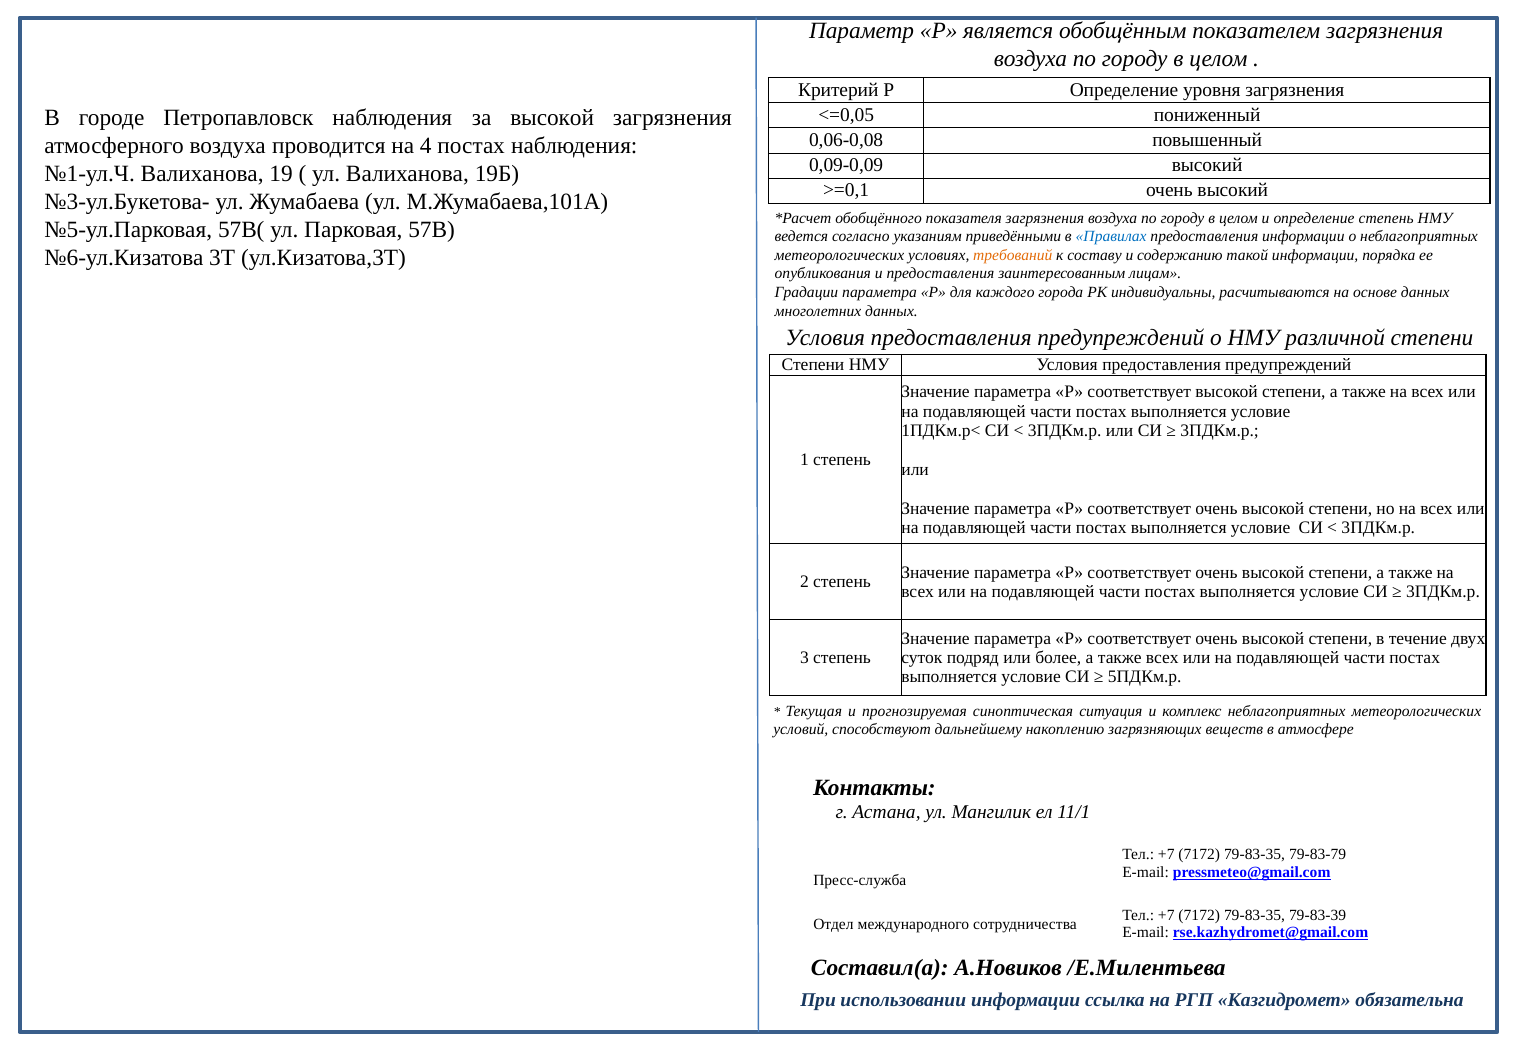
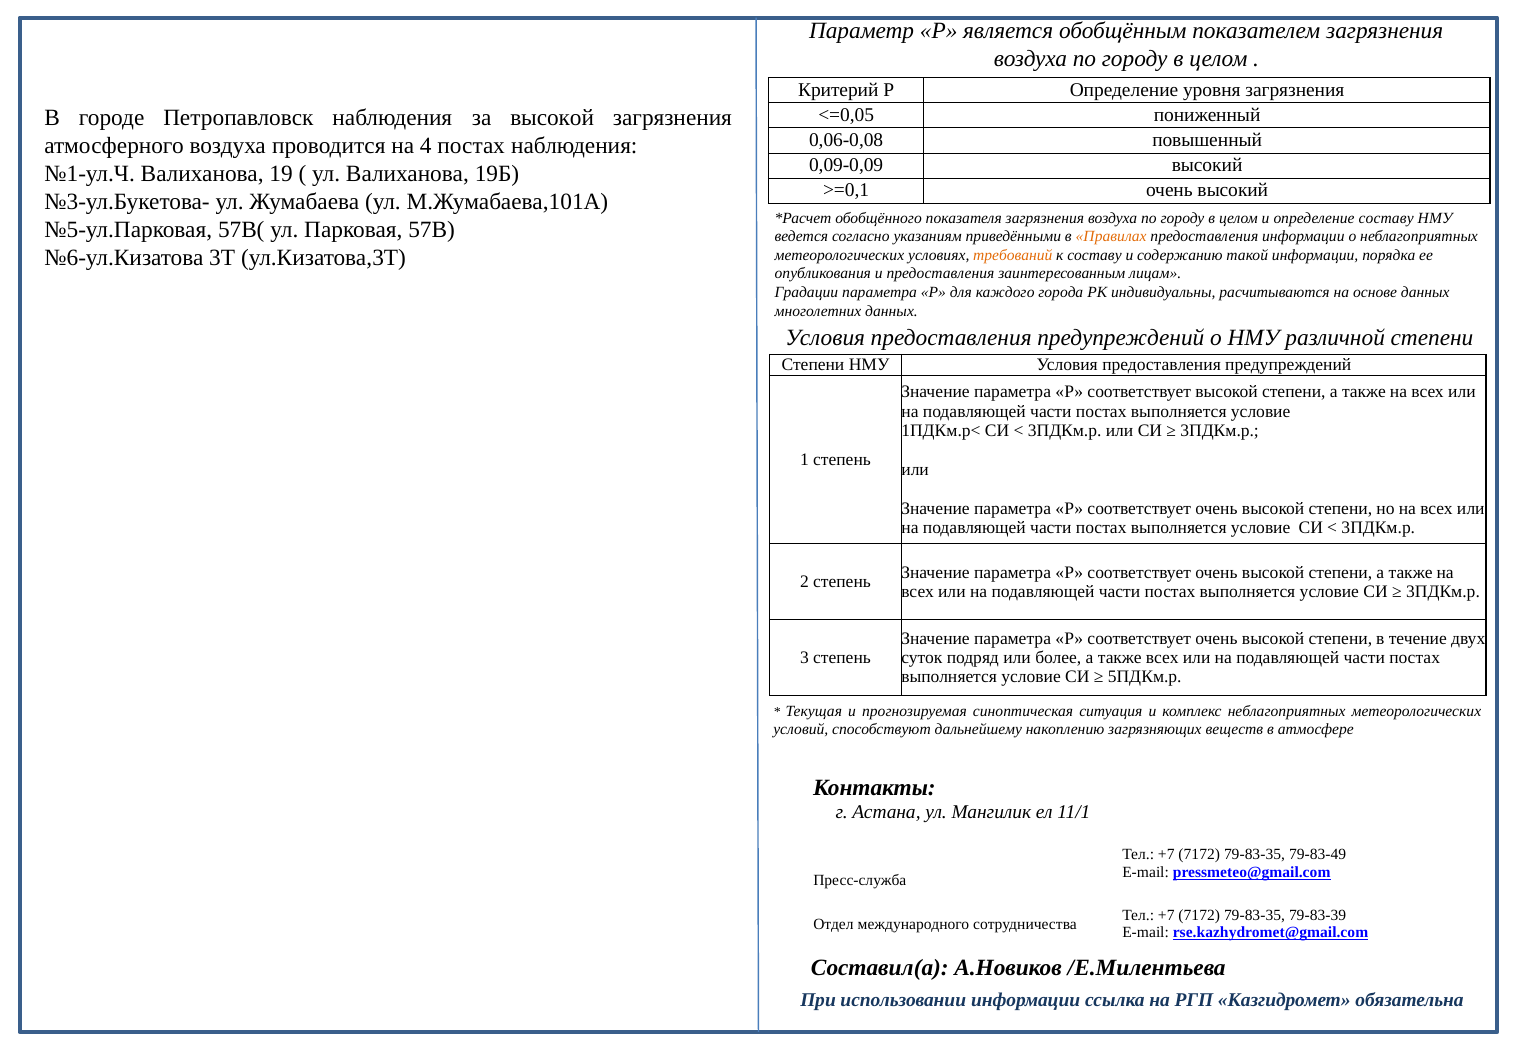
определение степень: степень -> составу (1386, 218)
Правилах colour: blue -> orange (1111, 237)
79-83-79: 79-83-79 -> 79-83-49 (1318, 855)
